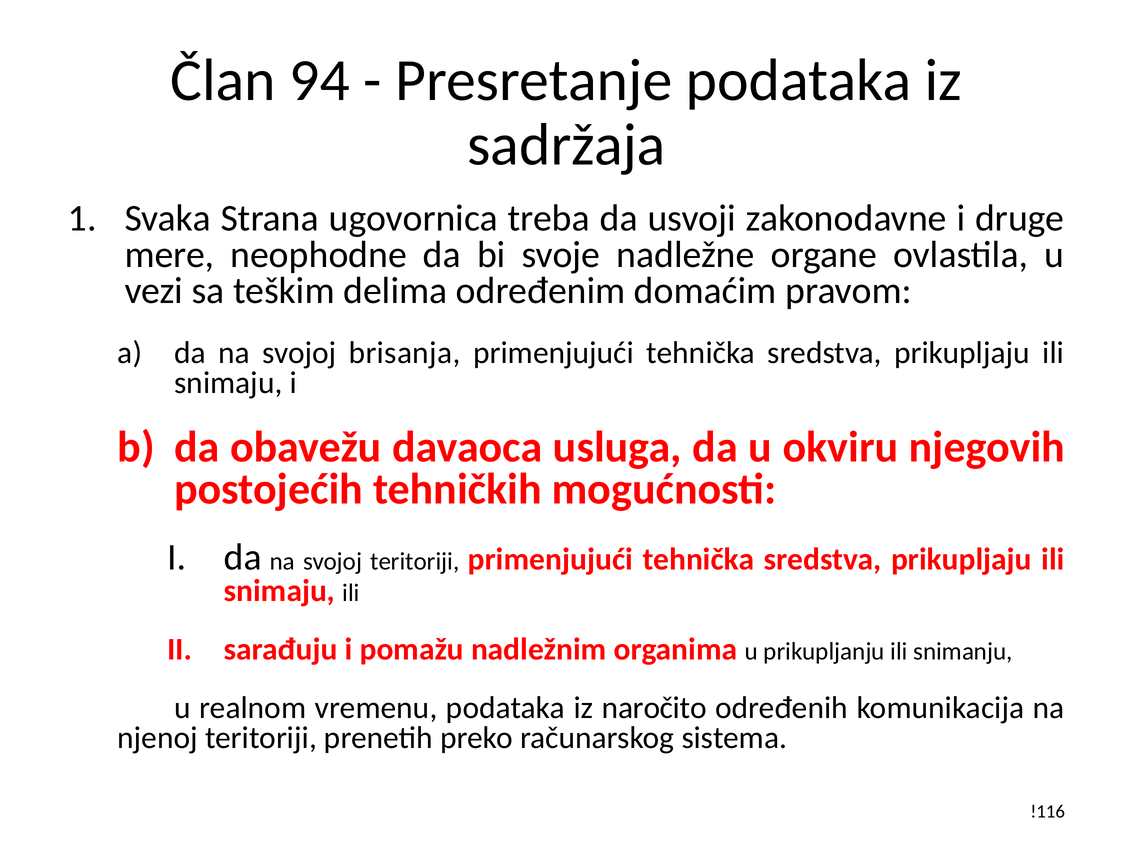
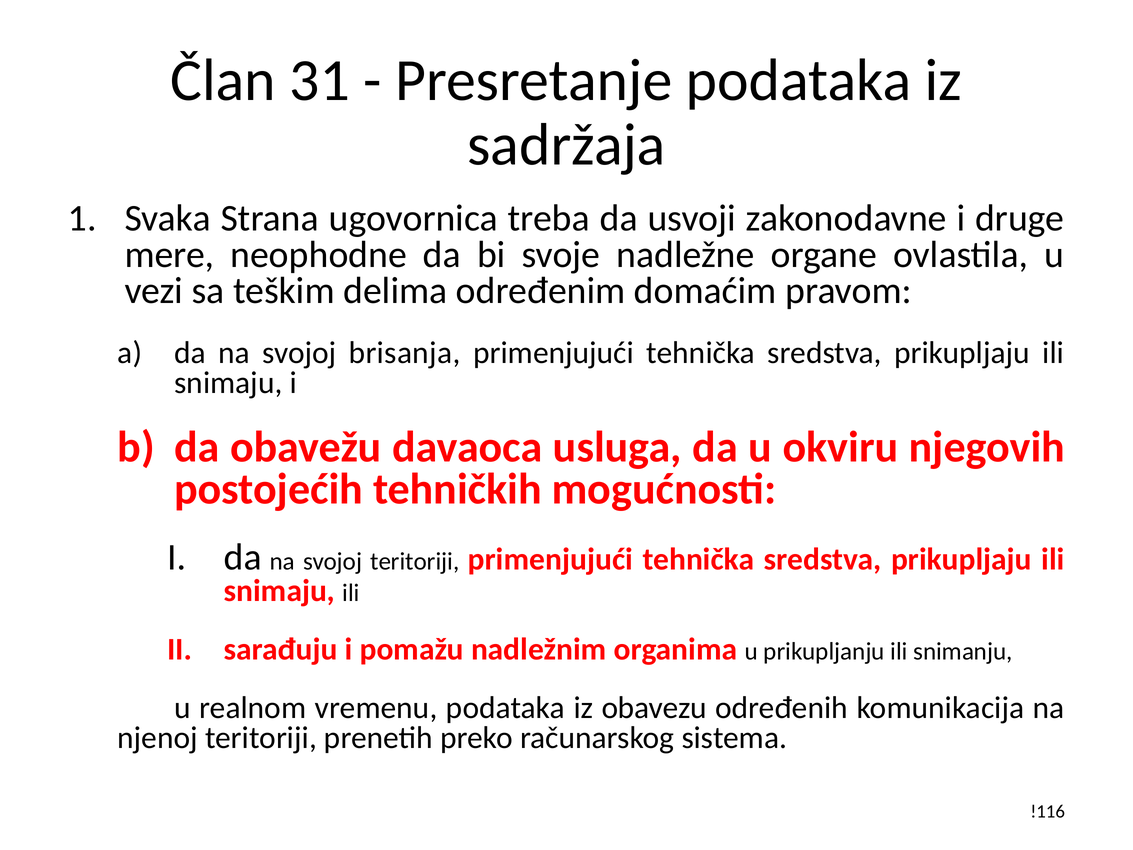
94: 94 -> 31 (320, 80)
naročito: naročito -> obavezu (654, 708)
